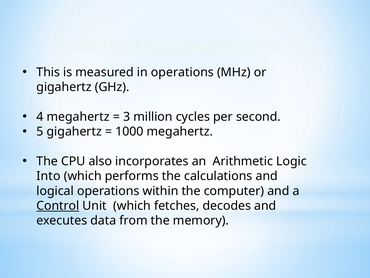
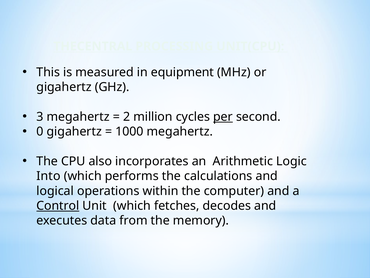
in operations: operations -> equipment (182, 72)
4: 4 -> 3 (40, 117)
3: 3 -> 2 (127, 117)
per underline: none -> present (223, 117)
5: 5 -> 0 (40, 131)
